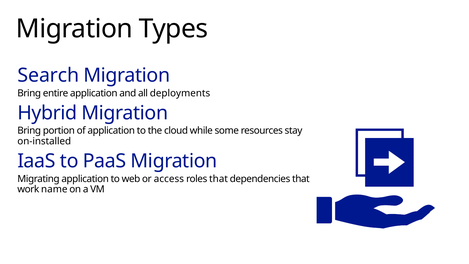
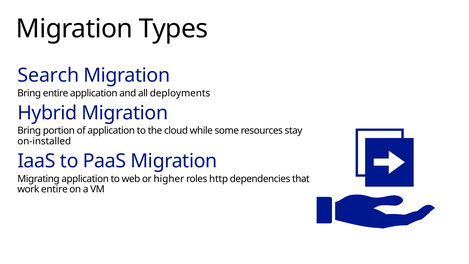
access: access -> higher (169, 179)
roles that: that -> http (219, 179)
work name: name -> entire (54, 189)
